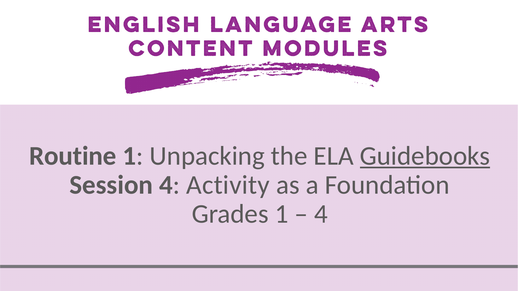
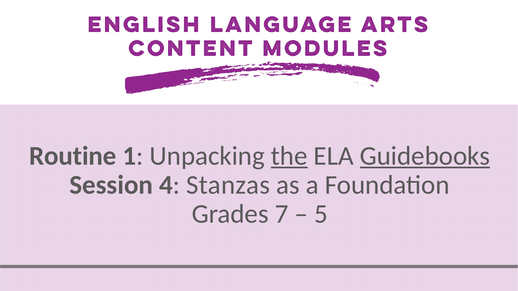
the underline: none -> present (289, 156)
Activity: Activity -> Stanzas (228, 185)
Grades 1: 1 -> 7 (282, 214)
4: 4 -> 5 (321, 214)
